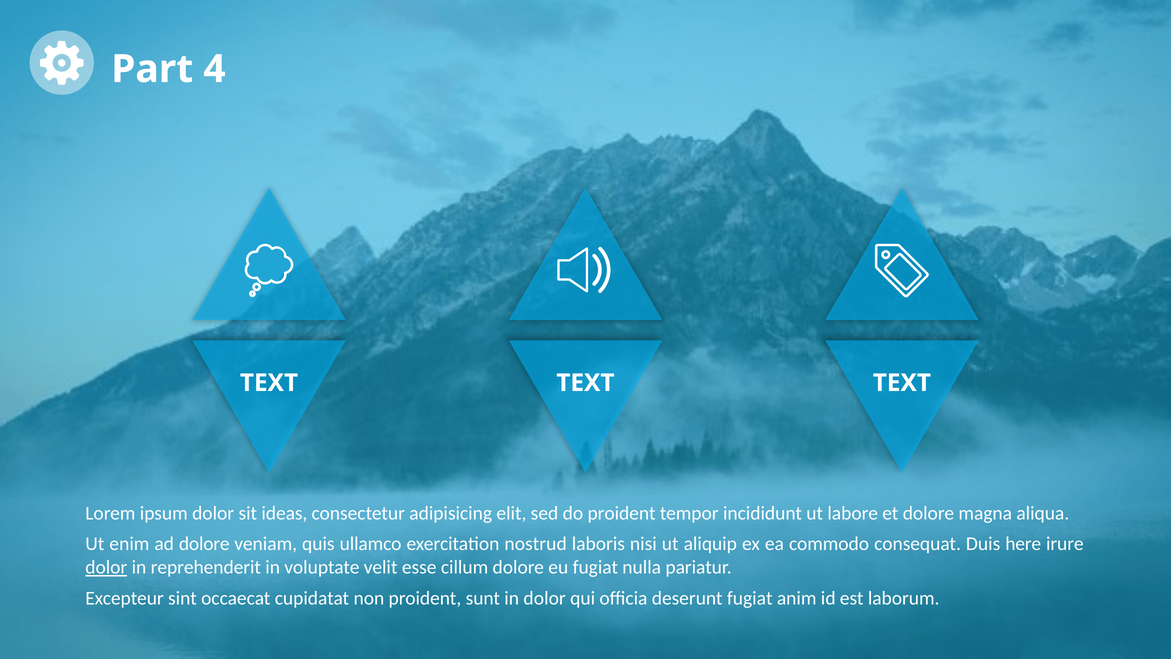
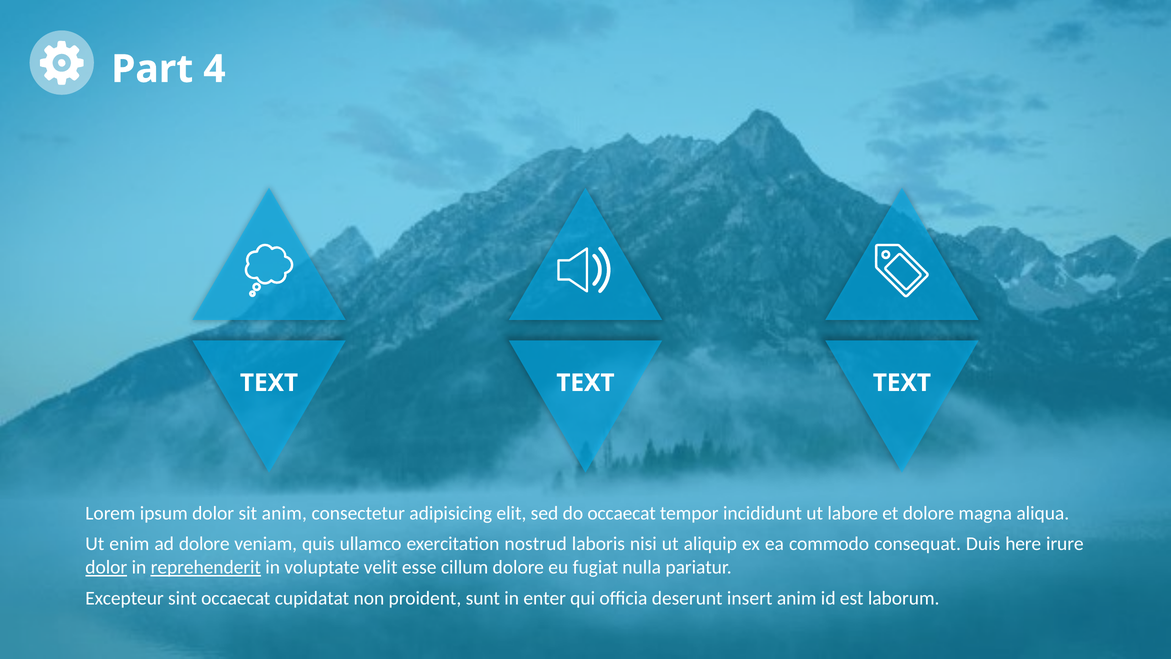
sit ideas: ideas -> anim (284, 513)
do proident: proident -> occaecat (622, 513)
reprehenderit underline: none -> present (206, 567)
in dolor: dolor -> enter (545, 598)
deserunt fugiat: fugiat -> insert (750, 598)
